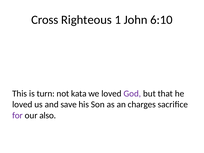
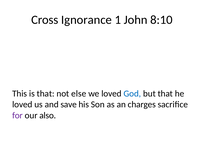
Righteous: Righteous -> Ignorance (86, 20)
6:10: 6:10 -> 8:10 (161, 20)
is turn: turn -> that (46, 94)
kata: kata -> else (79, 94)
God colour: purple -> blue (132, 94)
